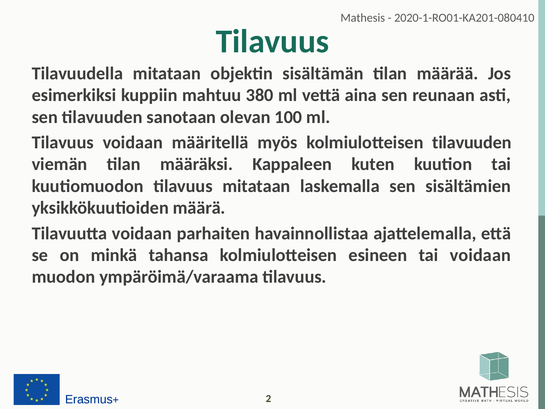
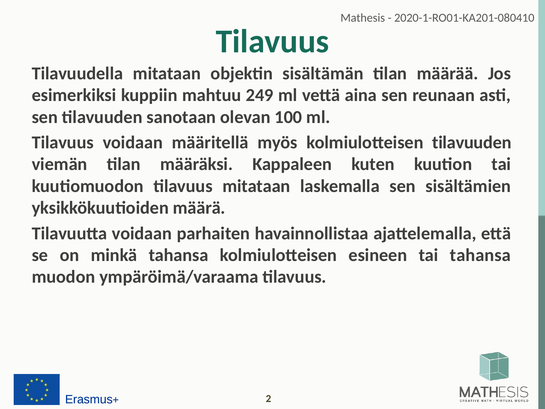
380: 380 -> 249 (260, 95)
tai voidaan: voidaan -> tahansa (480, 255)
